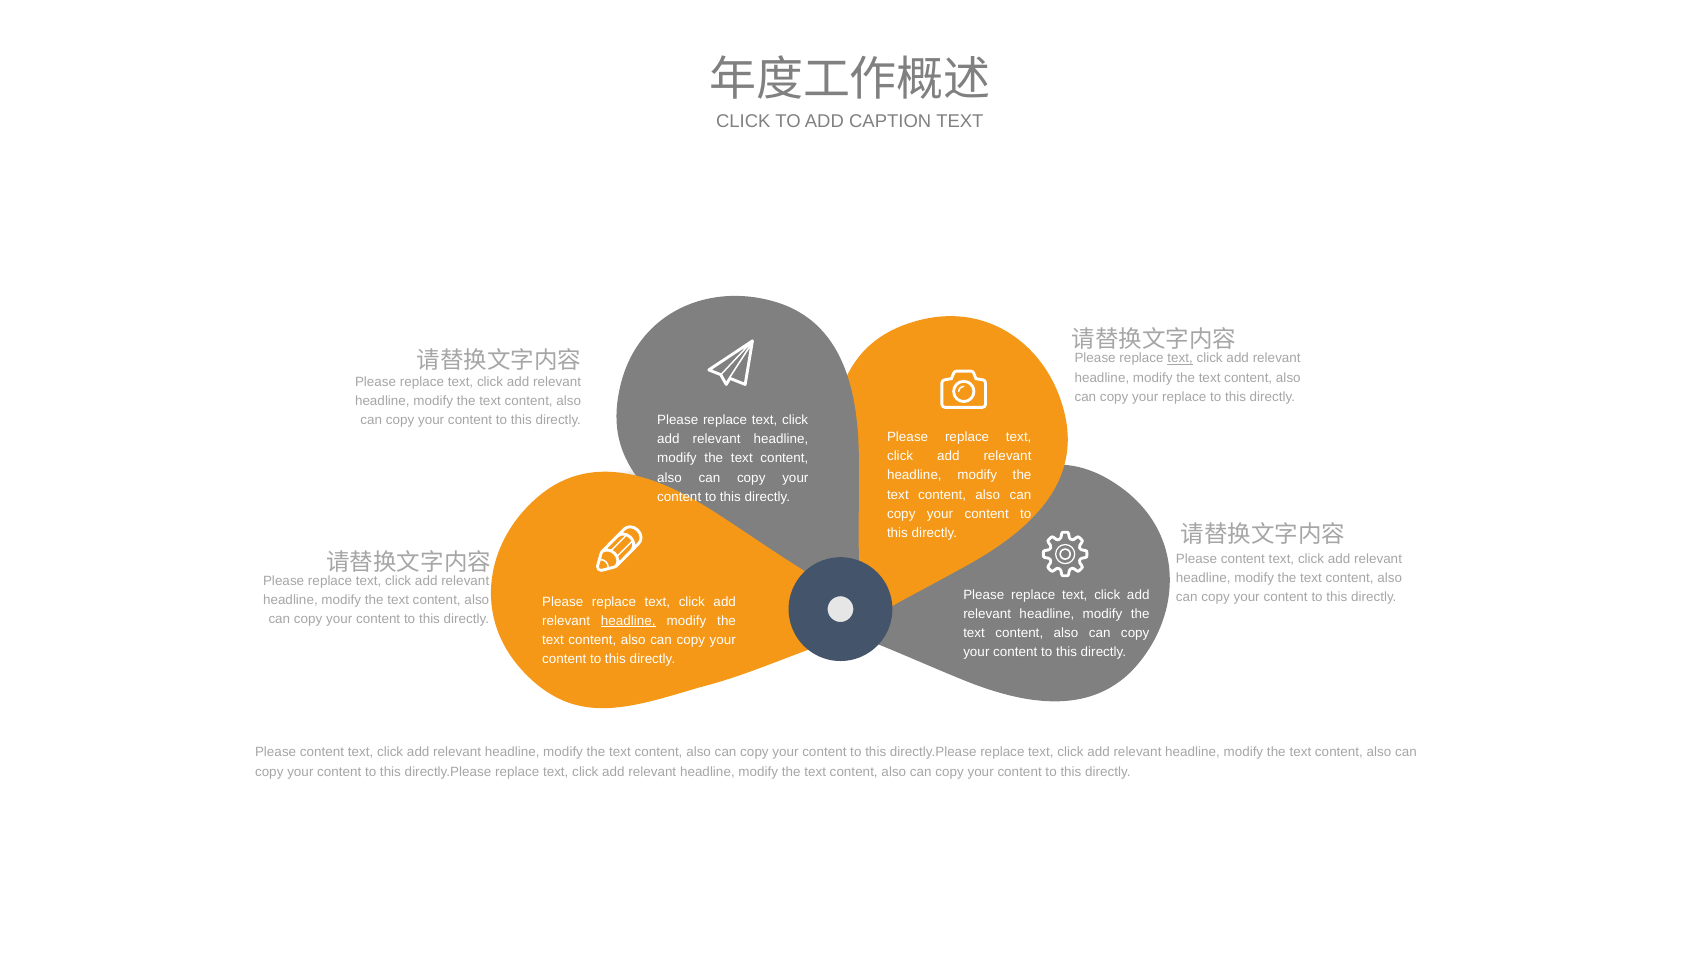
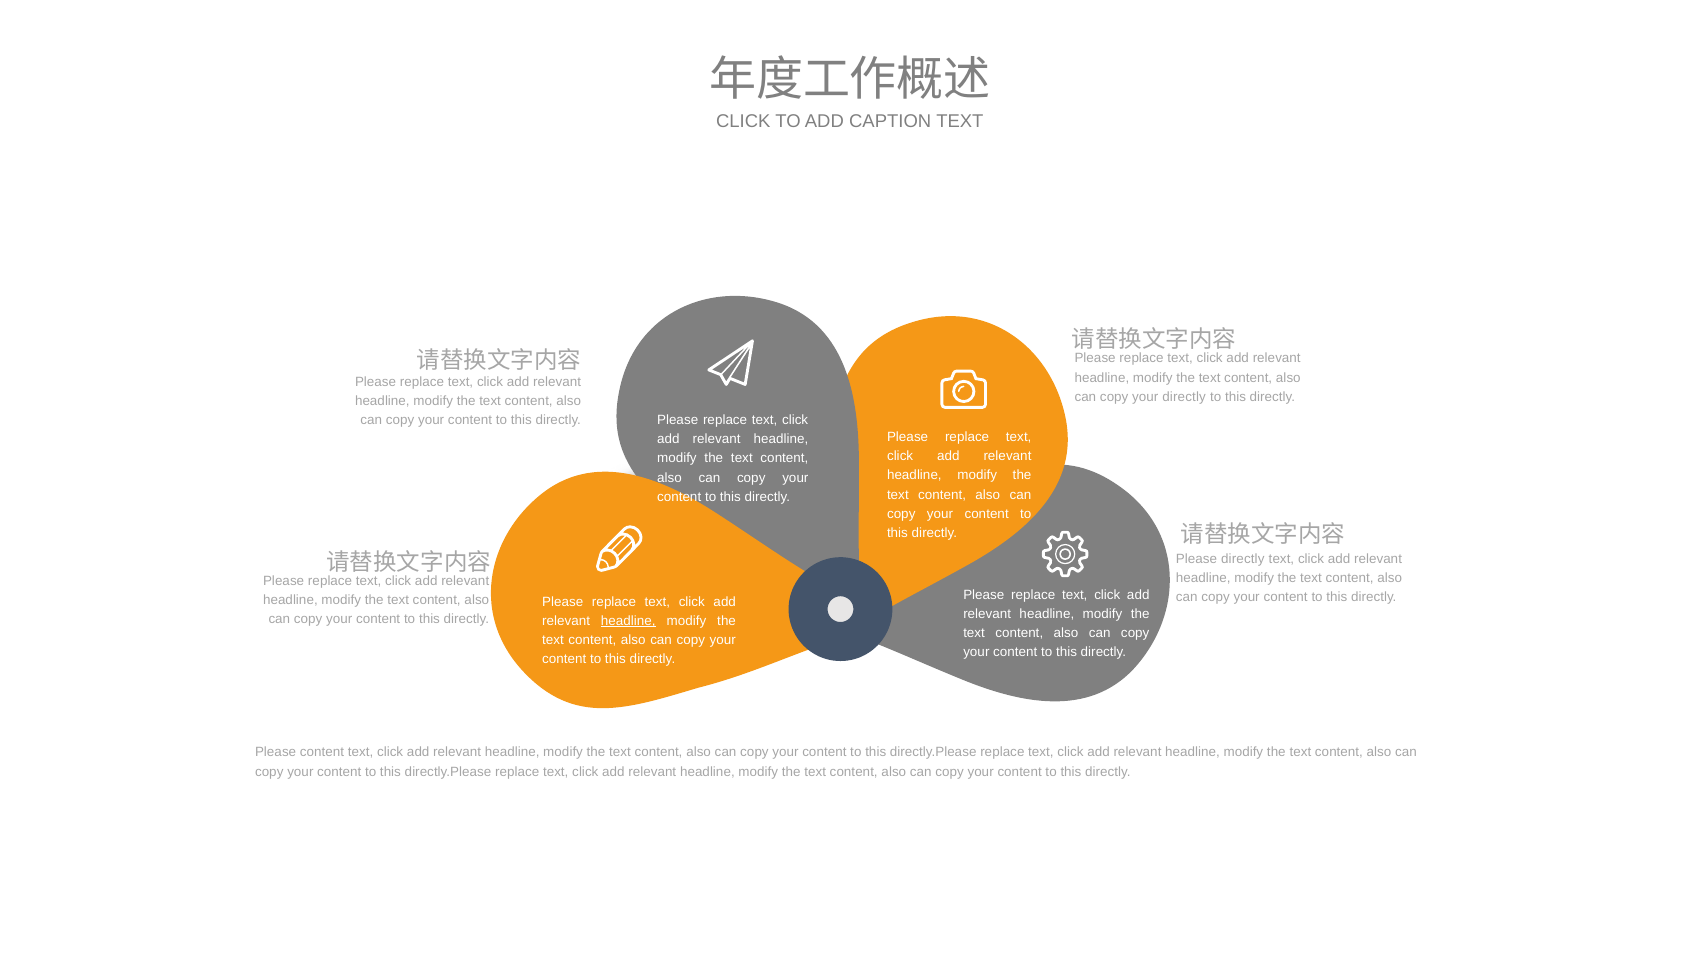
text underline: present -> none (1180, 359)
your replace: replace -> directly (1184, 397)
content: content -> directly (1243, 559)
